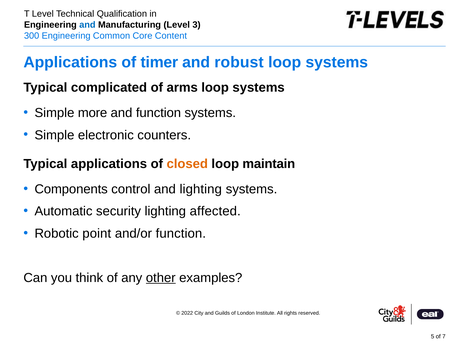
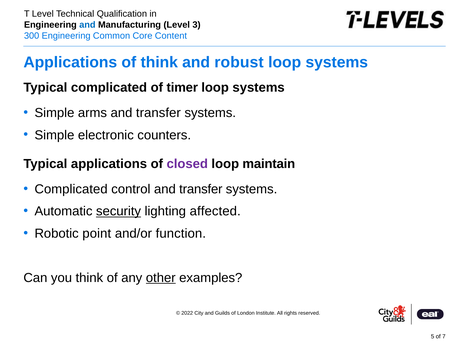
of timer: timer -> think (159, 62)
arms: arms -> timer (182, 87)
more: more -> arms (92, 113)
function: function -> transfer (158, 113)
closed colour: orange -> purple (187, 164)
Components: Components -> Complicated (71, 189)
control and lighting: lighting -> transfer (201, 189)
security underline: none -> present (119, 211)
